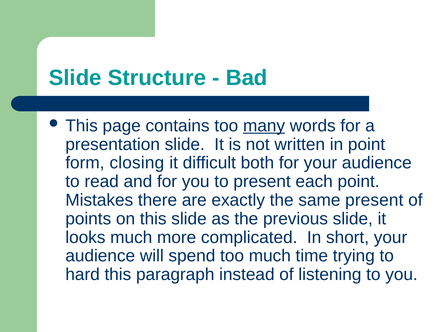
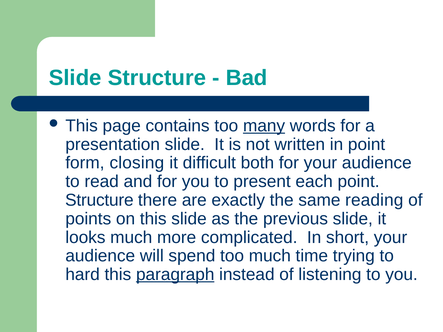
Mistakes: Mistakes -> Structure (99, 200)
same present: present -> reading (374, 200)
paragraph underline: none -> present (175, 275)
